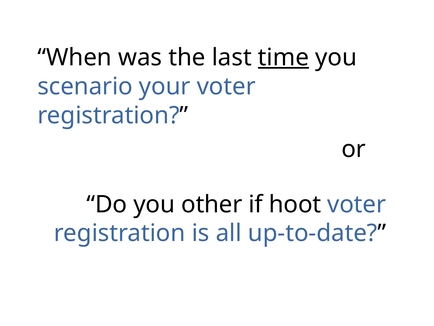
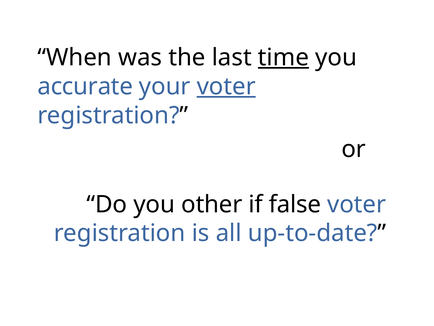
scenario: scenario -> accurate (85, 86)
voter underline: none -> present (226, 86)
hoot: hoot -> false (295, 204)
